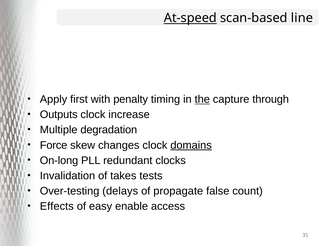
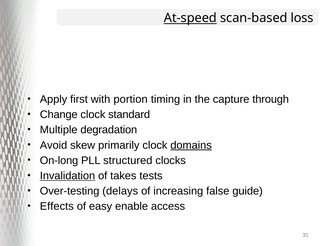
line: line -> loss (302, 18)
penalty: penalty -> portion (131, 99)
the underline: present -> none (202, 99)
Outputs: Outputs -> Change (59, 115)
increase: increase -> standard (129, 115)
Force: Force -> Avoid (54, 145)
changes: changes -> primarily (119, 145)
redundant: redundant -> structured (128, 160)
Invalidation underline: none -> present (67, 176)
propagate: propagate -> increasing (178, 191)
count: count -> guide (248, 191)
